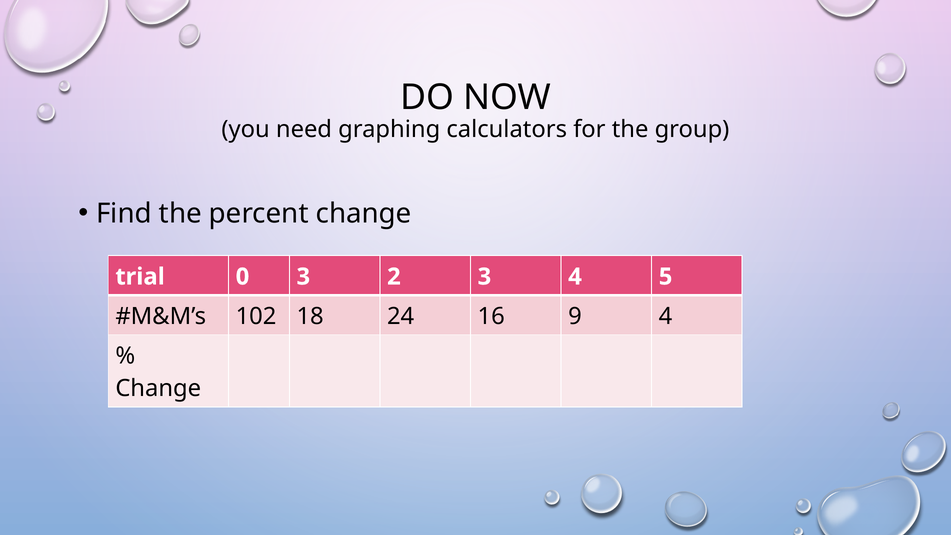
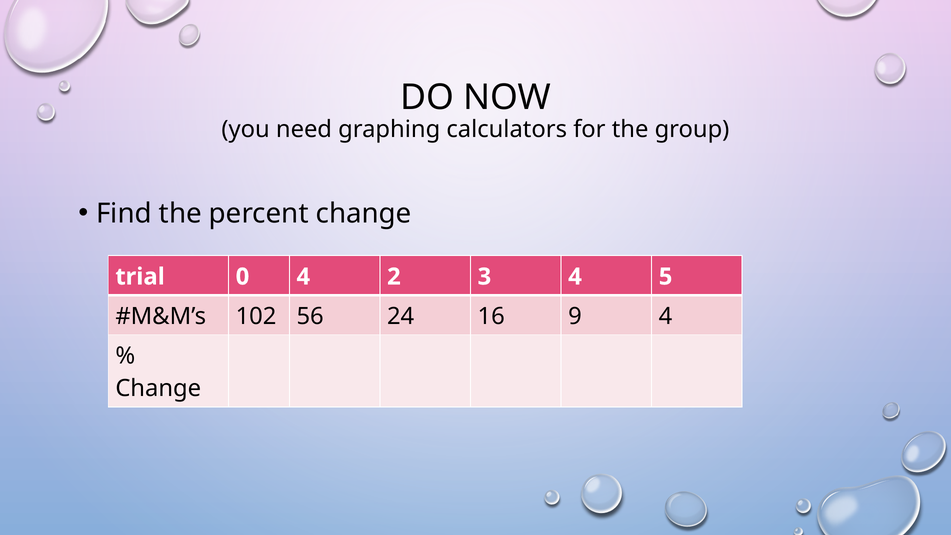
0 3: 3 -> 4 (303, 277)
18: 18 -> 56 (310, 316)
